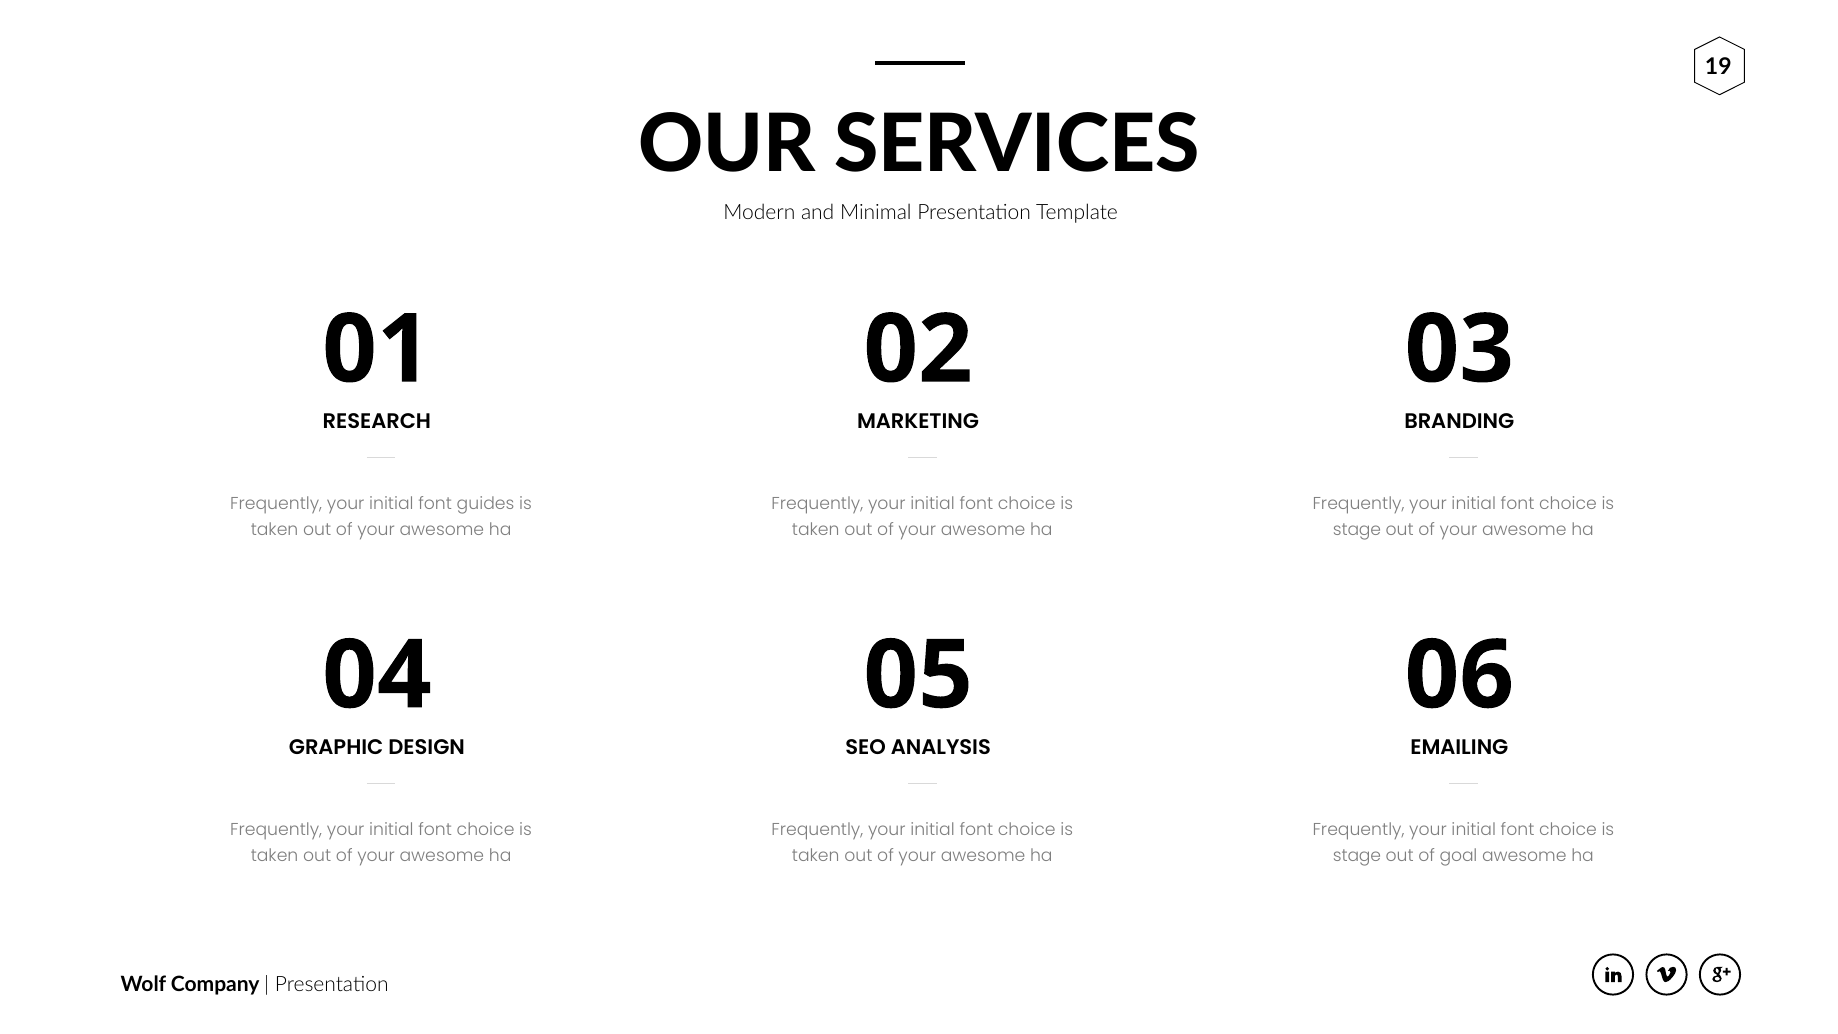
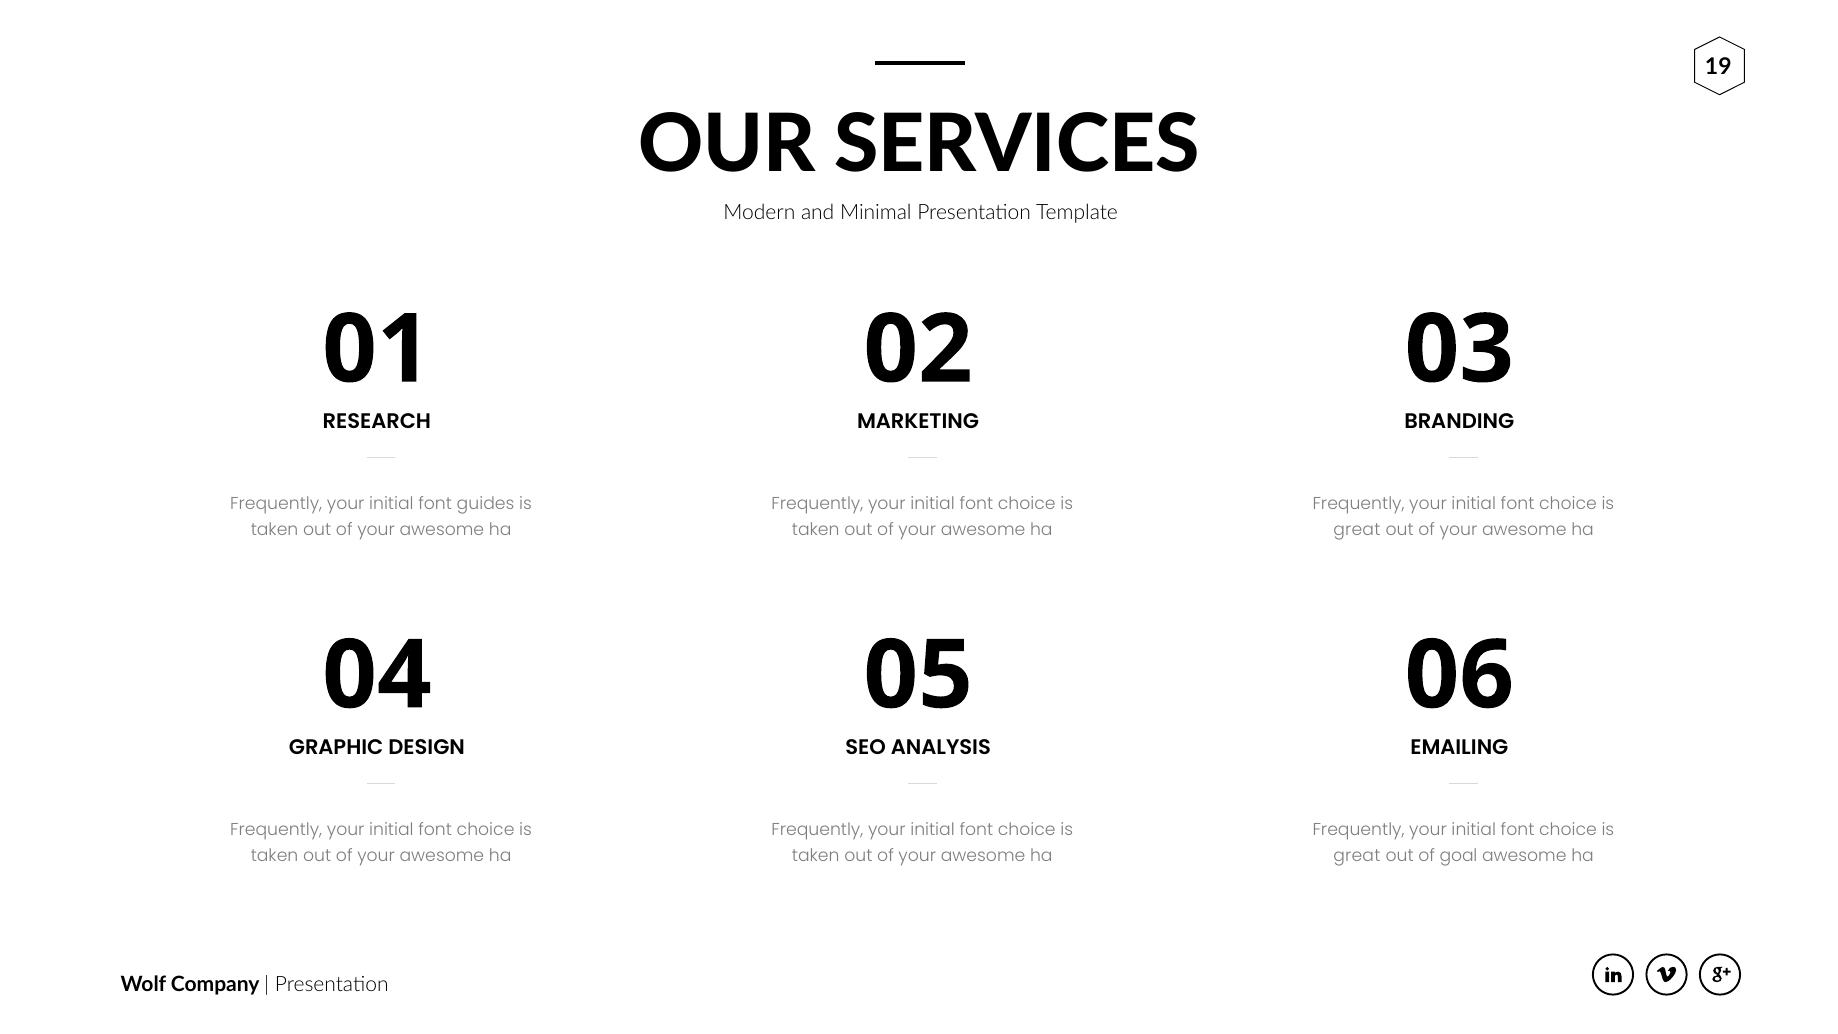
stage: stage -> great (1357, 530)
stage: stage -> great (1357, 856)
